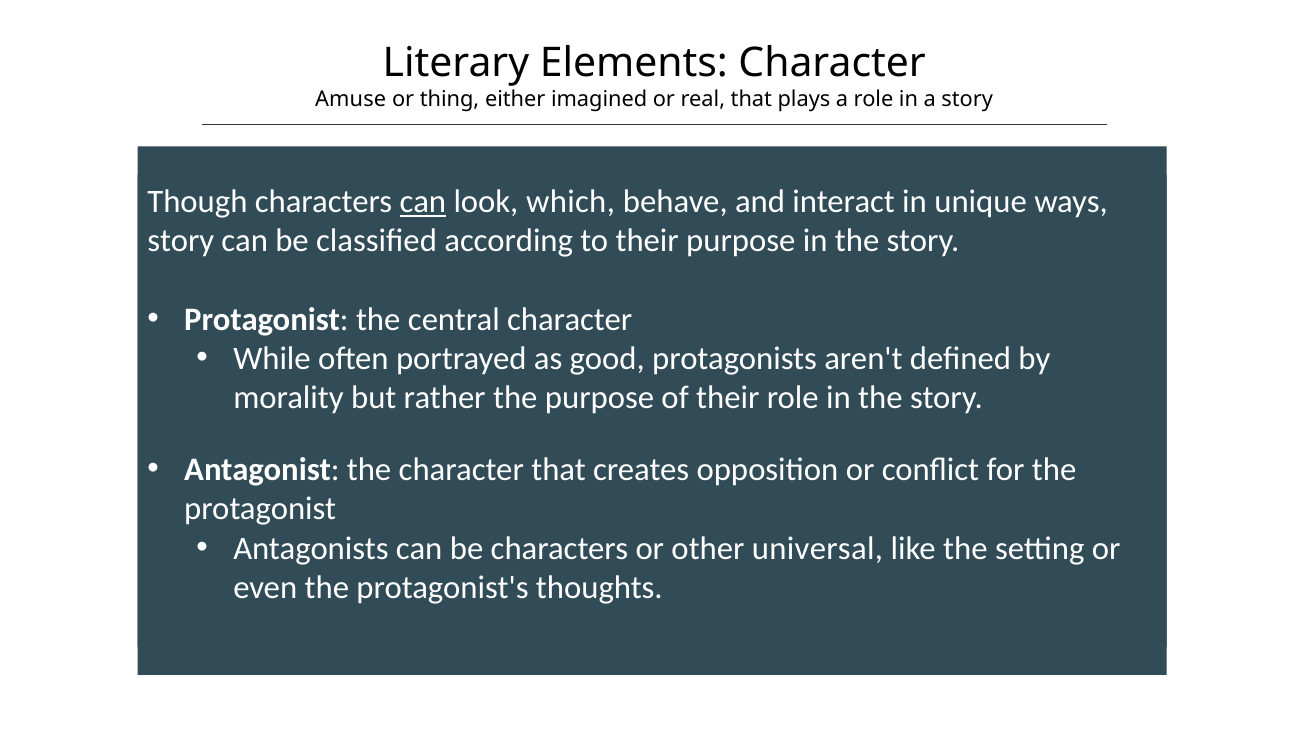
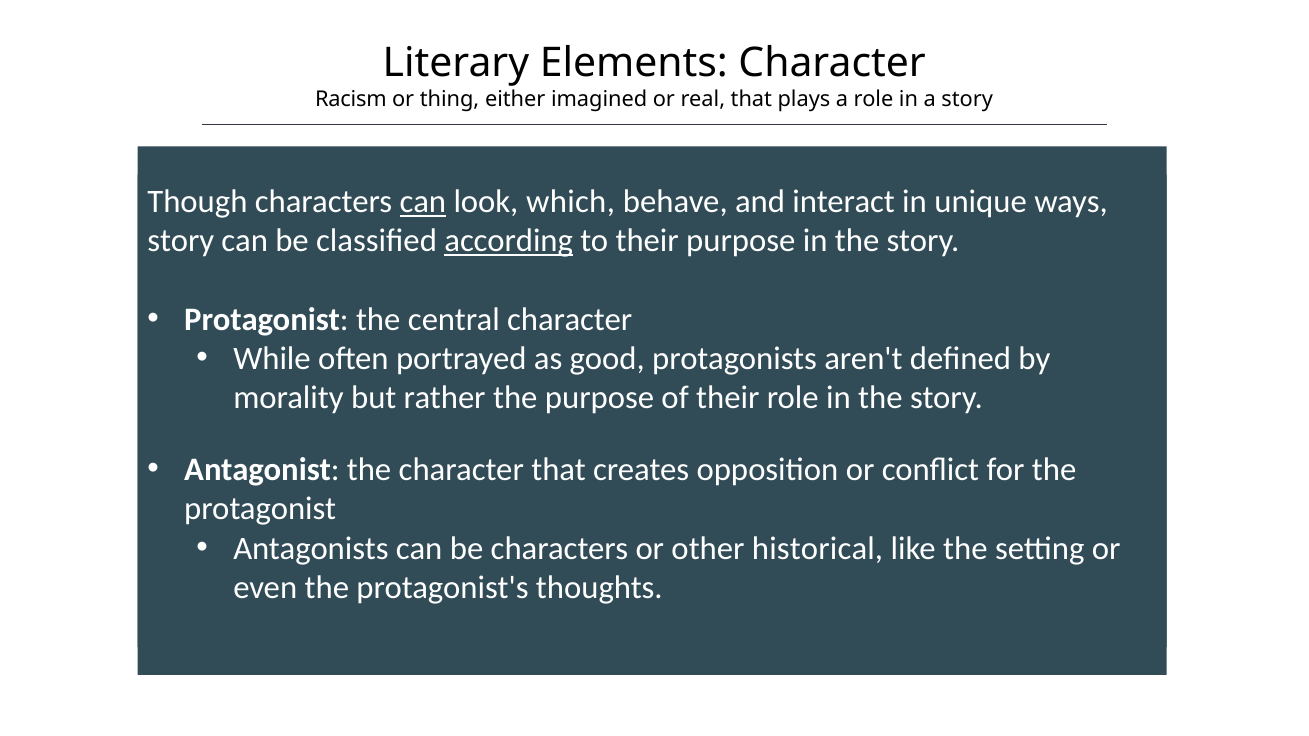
Amuse: Amuse -> Racism (351, 100)
according underline: none -> present (509, 241)
universal: universal -> historical (818, 548)
